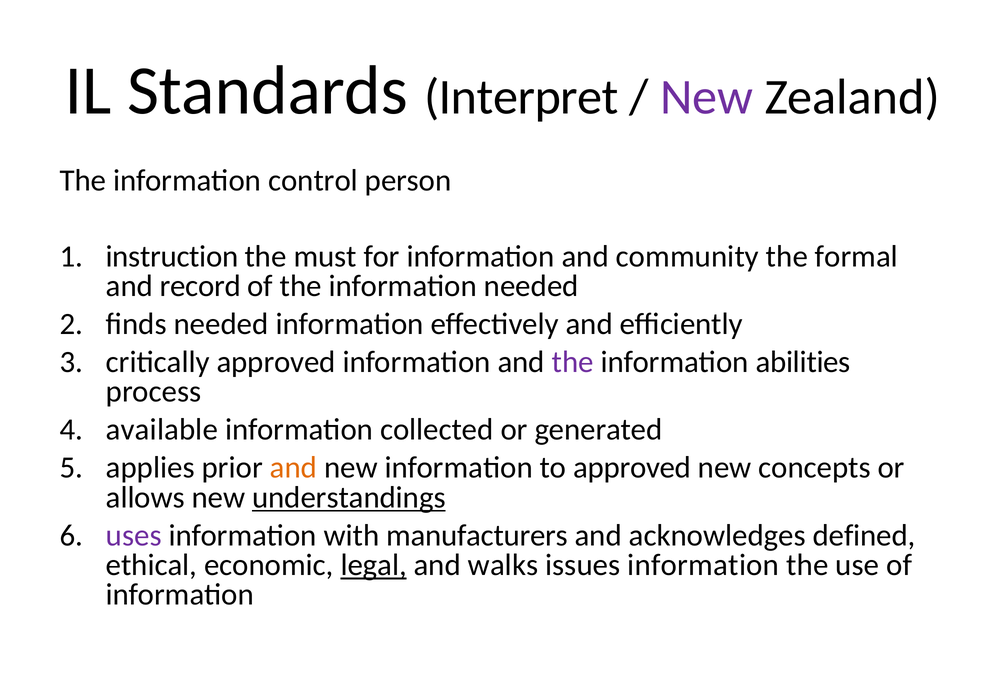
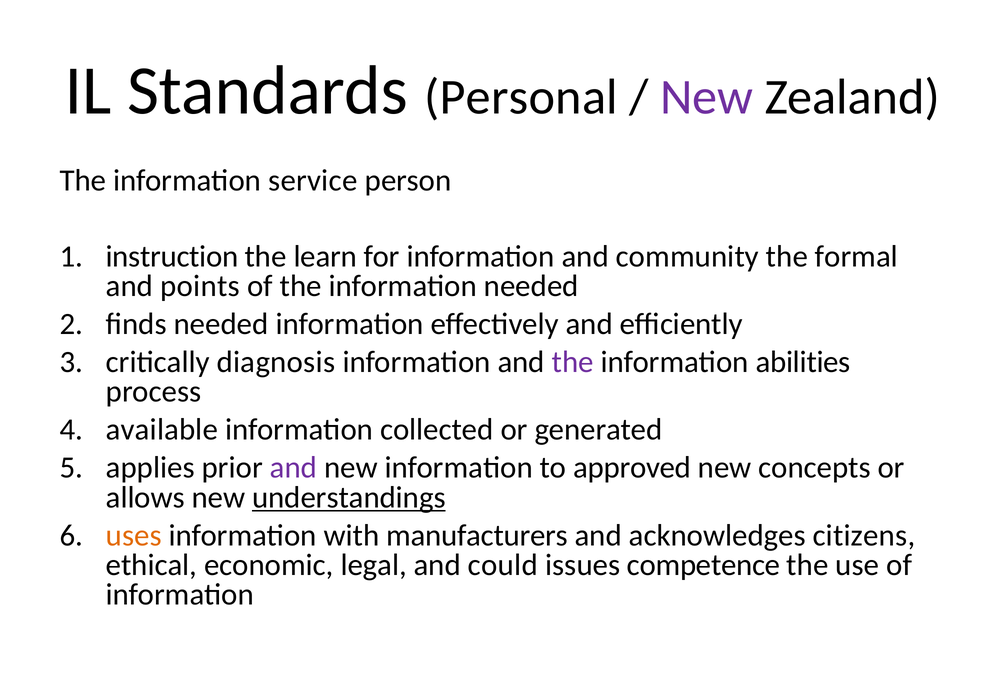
Interpret: Interpret -> Personal (521, 97)
control: control -> service (313, 181)
must: must -> learn (325, 256)
record: record -> points (200, 286)
critically approved: approved -> diagnosis (276, 362)
and colour: orange -> purple (294, 468)
uses colour: purple -> orange (134, 535)
defined: defined -> citizens (864, 535)
legal underline: present -> none (374, 565)
walks: walks -> could (503, 565)
issues information: information -> competence (704, 565)
